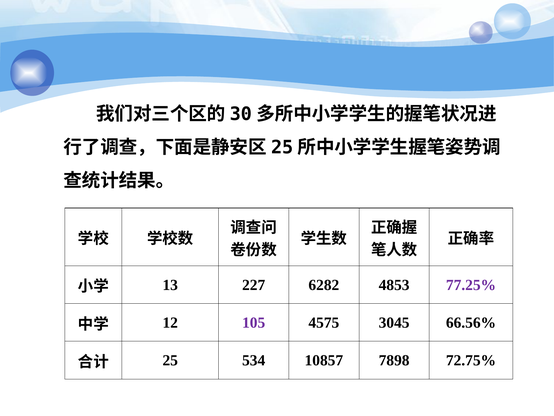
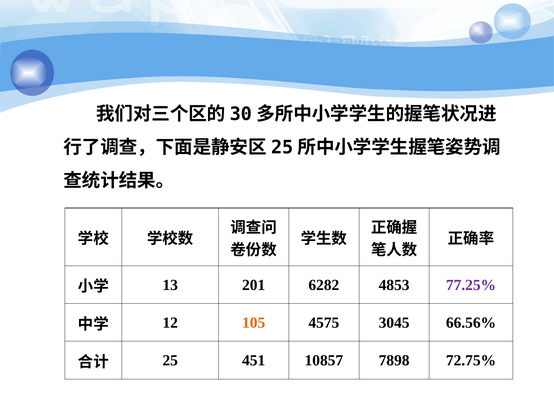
227: 227 -> 201 (254, 285)
105 colour: purple -> orange (254, 322)
534: 534 -> 451 (254, 360)
